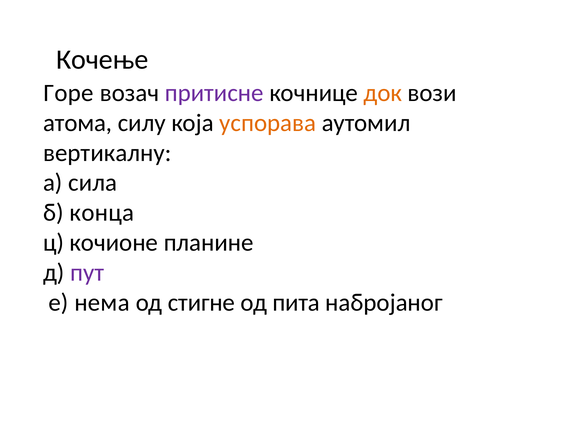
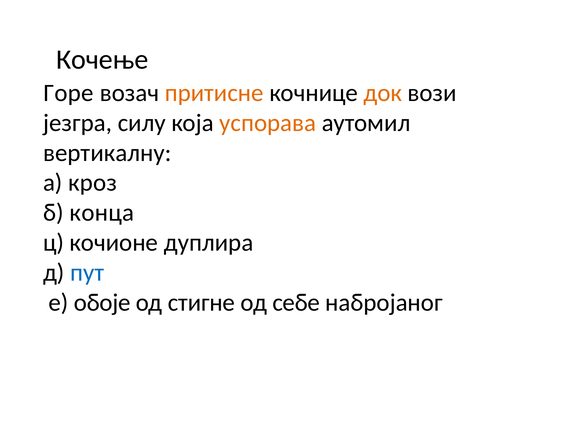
притисне colour: purple -> orange (214, 93)
атома: атома -> језгра (78, 123)
сила: сила -> кроз (93, 183)
планине: планине -> дуплира (209, 242)
пут colour: purple -> blue (87, 272)
нема: нема -> обоје (102, 302)
пита: пита -> себе (296, 302)
